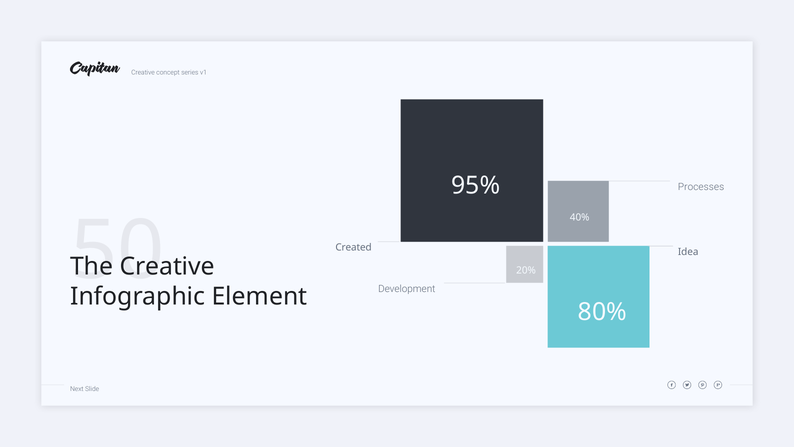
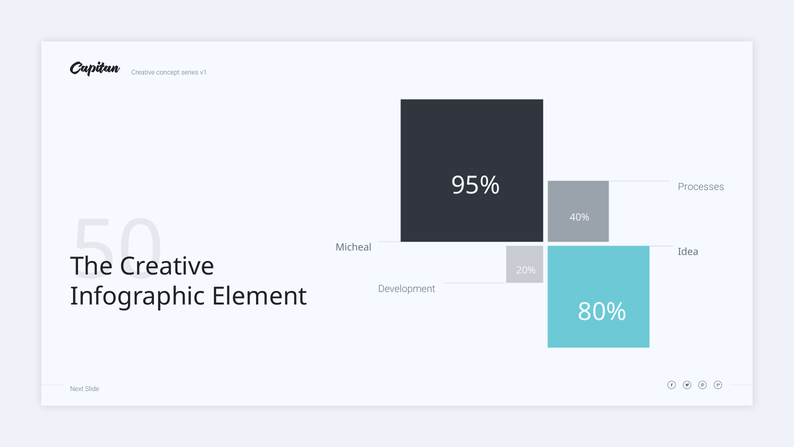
Created: Created -> Micheal (354, 247)
